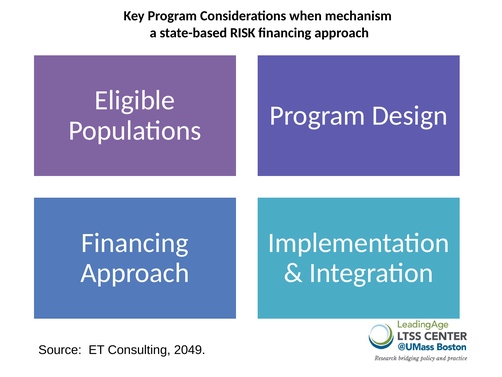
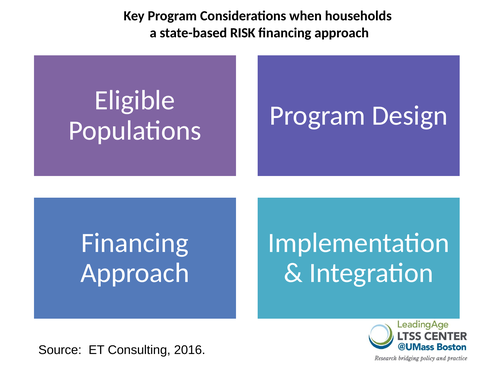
mechanism: mechanism -> households (358, 16)
2049: 2049 -> 2016 (190, 350)
